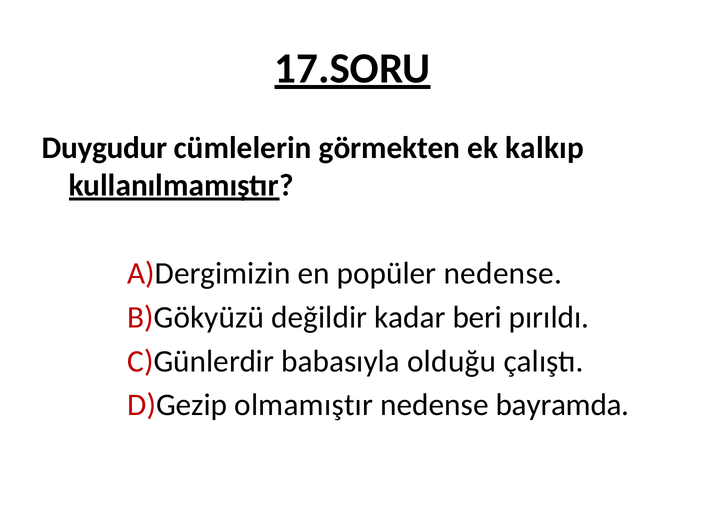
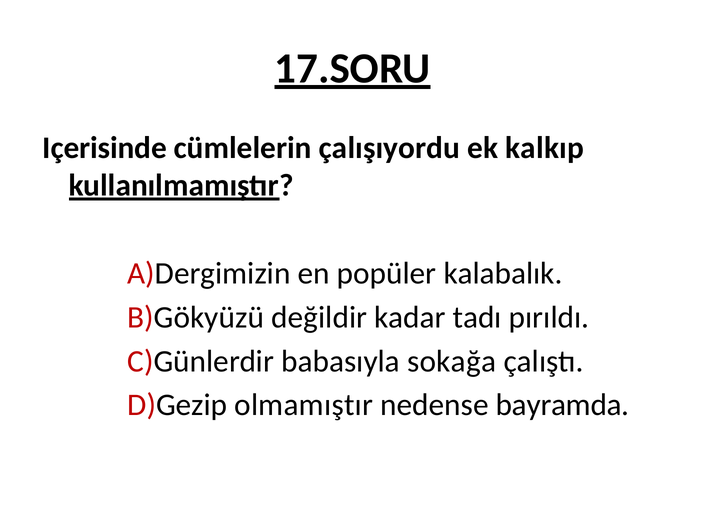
Duygudur: Duygudur -> Içerisinde (105, 148)
görmekten: görmekten -> çalışıyordu (389, 148)
popüler nedense: nedense -> kalabalık (503, 273)
beri: beri -> tadı (477, 317)
olduğu: olduğu -> sokağa (452, 361)
